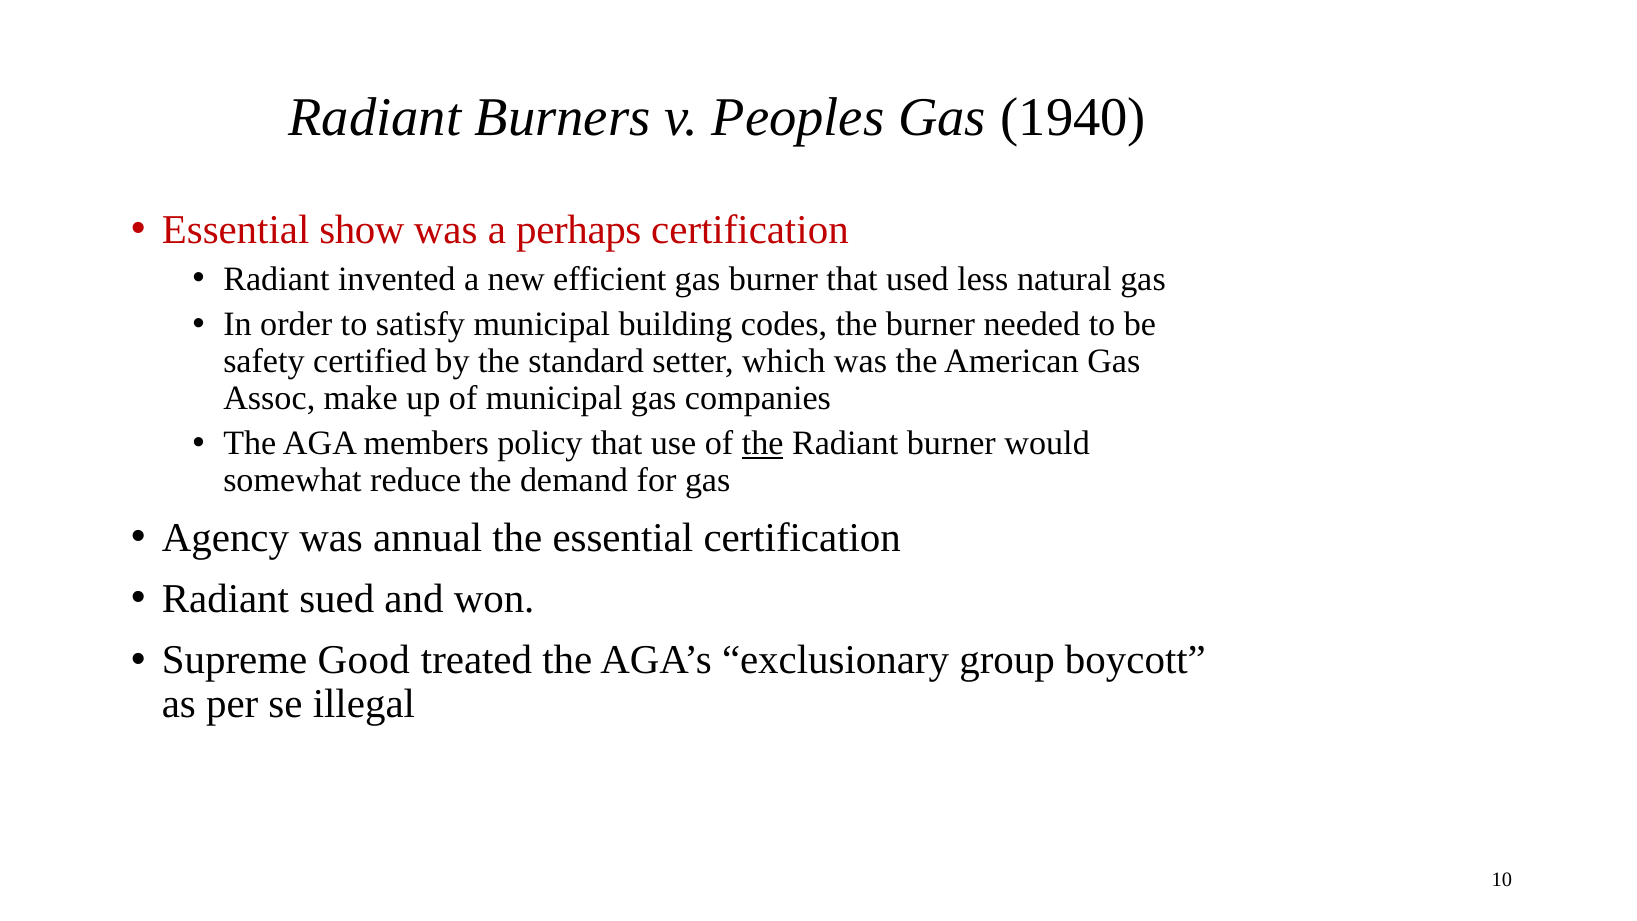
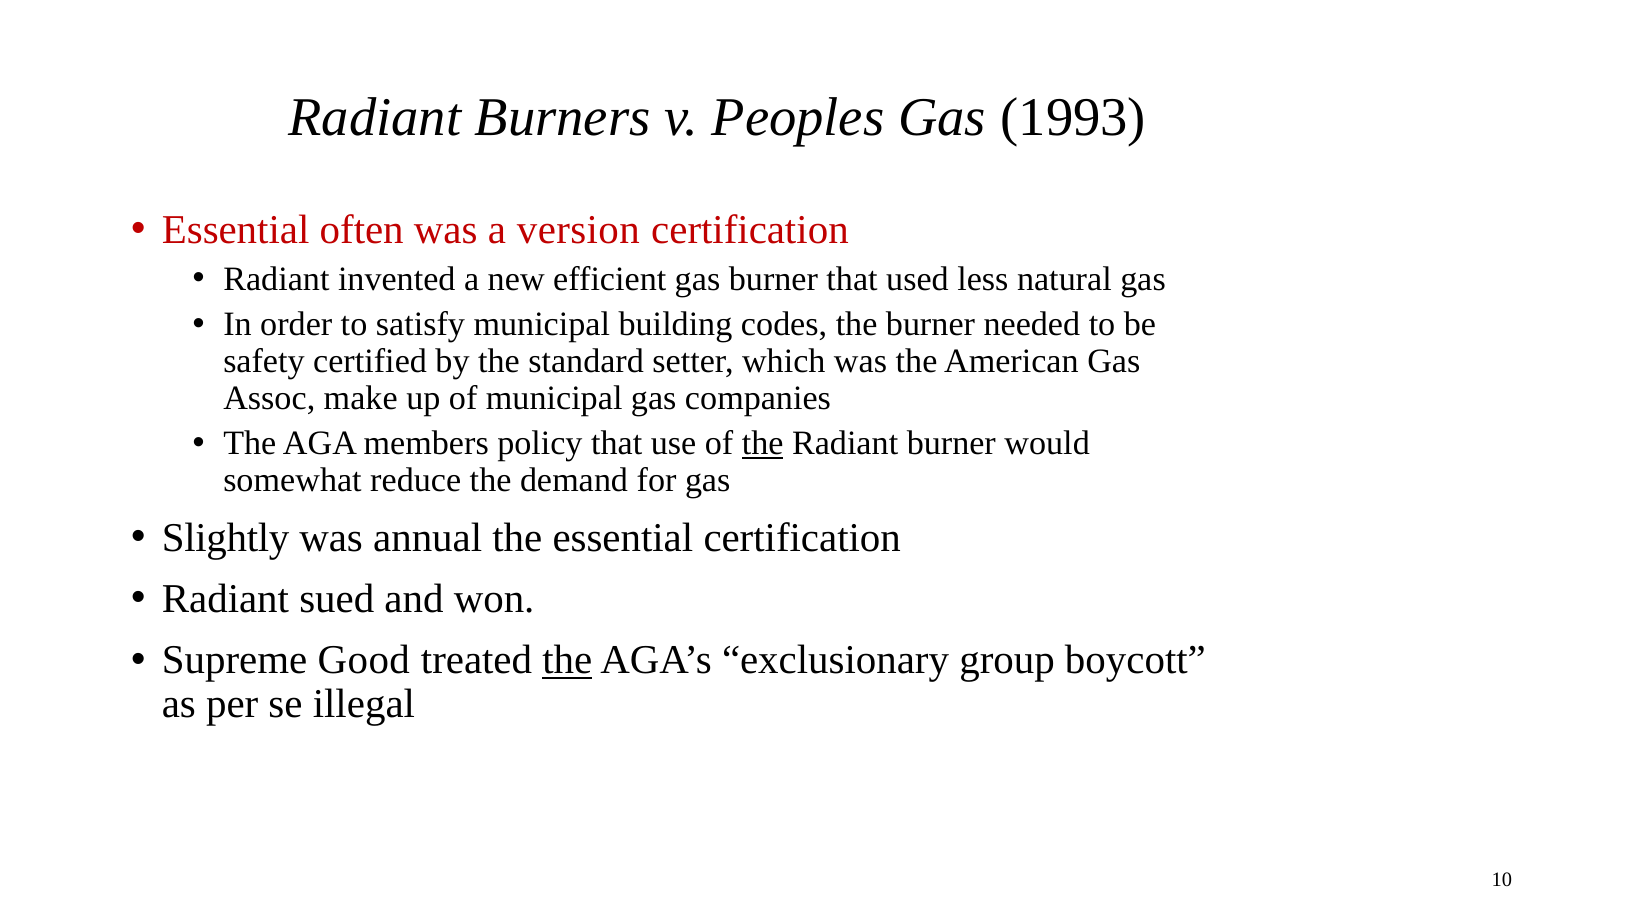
1940: 1940 -> 1993 (1073, 117)
show: show -> often (362, 230)
perhaps: perhaps -> version (578, 230)
Agency: Agency -> Slightly (226, 538)
the underline: none -> present (567, 660)
